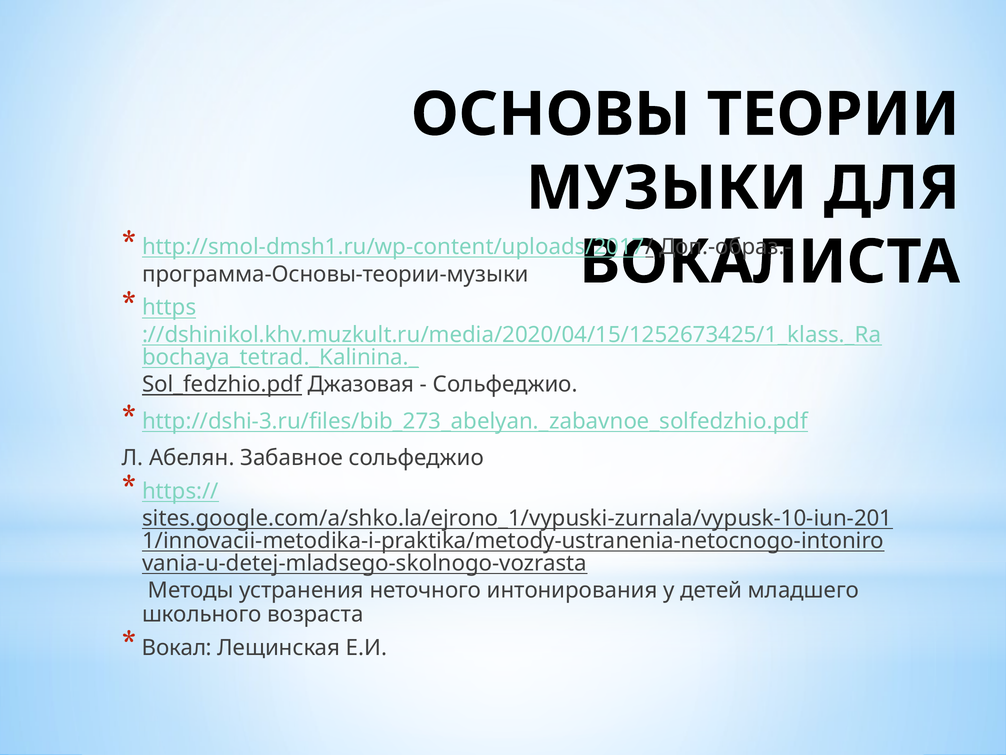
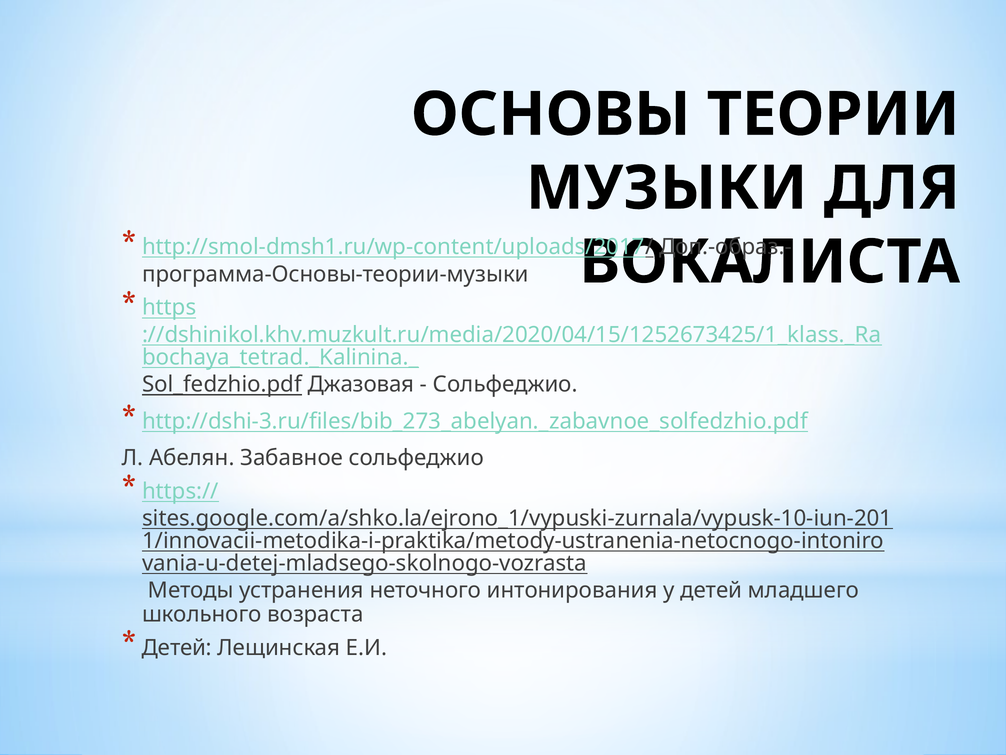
Вокал: Вокал -> Детей (177, 648)
